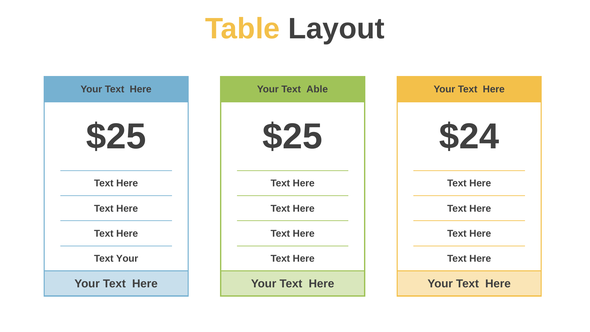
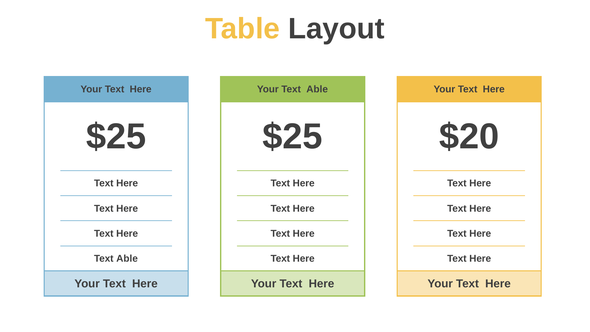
$24: $24 -> $20 (469, 137)
Your: Your -> Able (127, 258)
